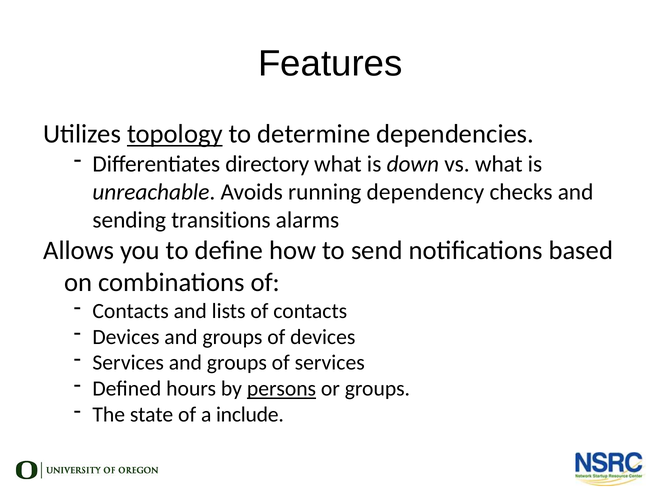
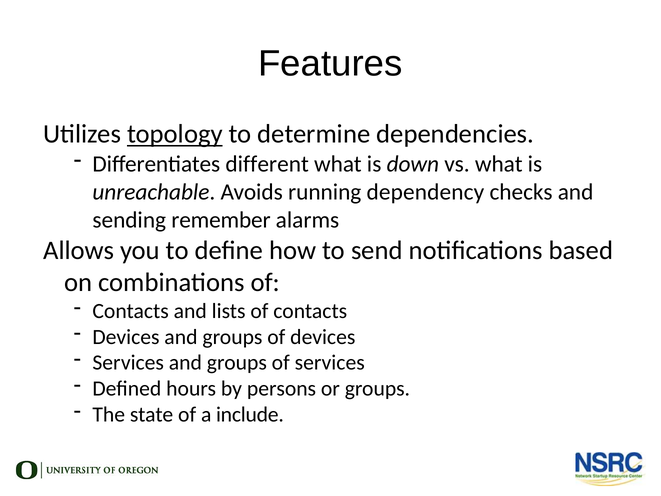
directory: directory -> different (267, 164)
transitions: transitions -> remember (221, 220)
persons underline: present -> none (282, 389)
